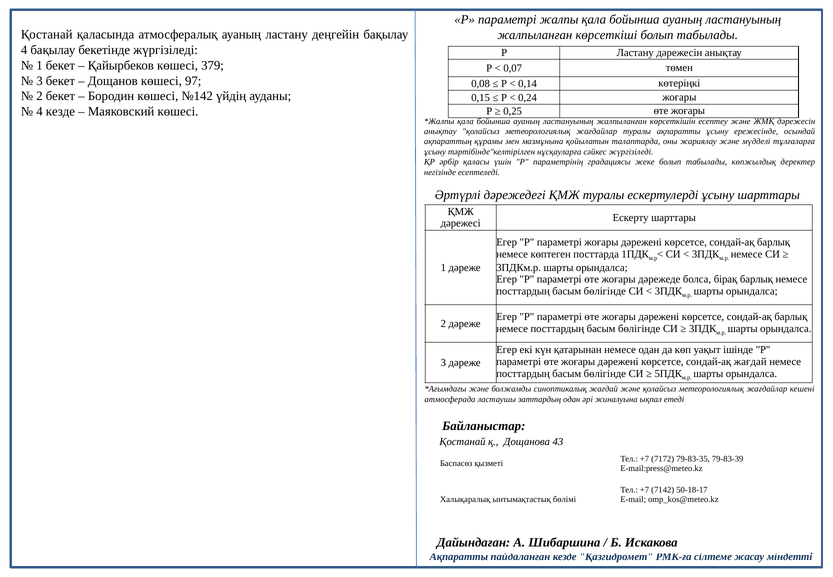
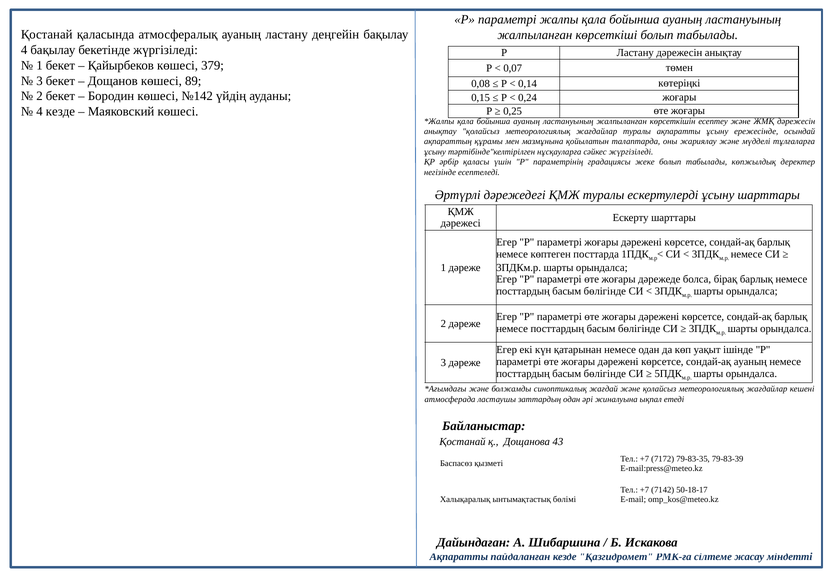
97: 97 -> 89 (193, 81)
сондай-ақ жағдай: жағдай -> ауаның (750, 361)
